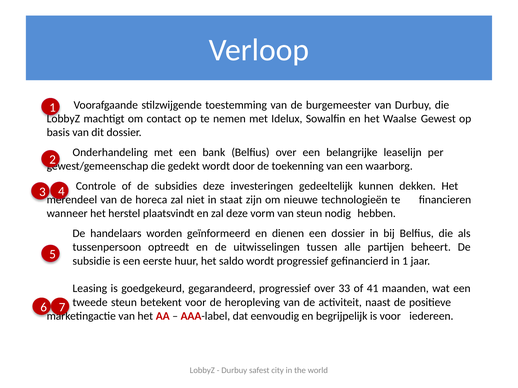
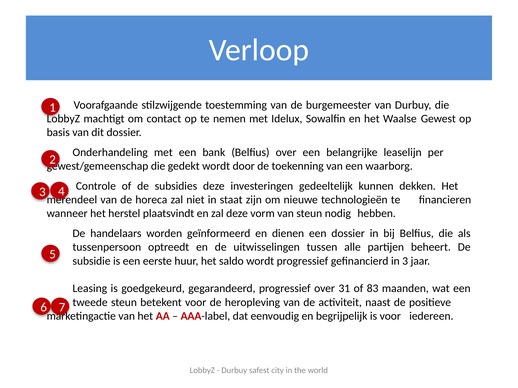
in 1: 1 -> 3 (405, 261)
33: 33 -> 31 (344, 289)
41: 41 -> 83 (373, 289)
